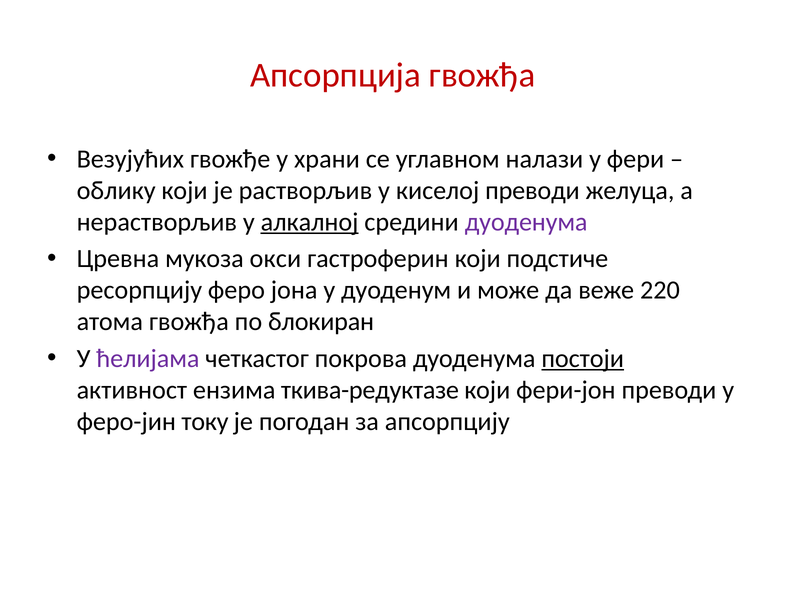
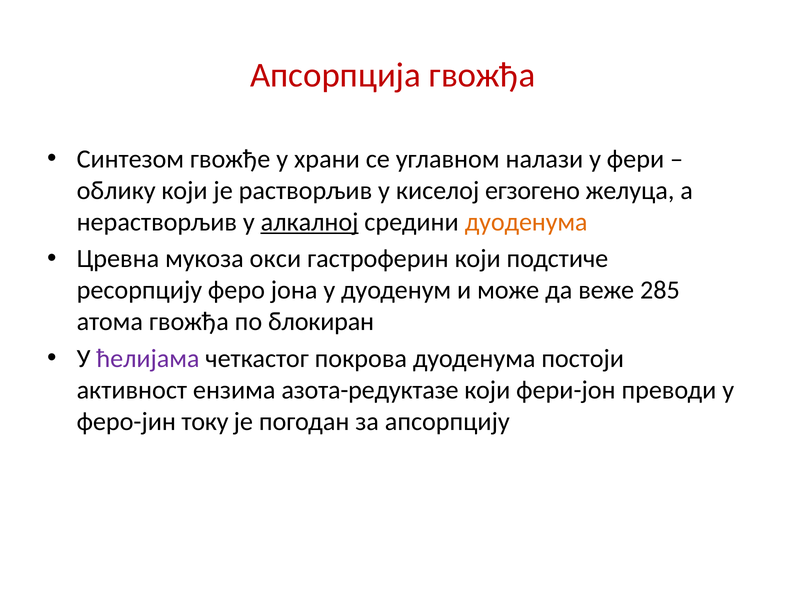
Везујућих: Везујућих -> Синтезом (130, 159)
киселој преводи: преводи -> егзогено (533, 190)
дуоденума colour: purple -> orange (526, 222)
220: 220 -> 285 (660, 290)
постоји underline: present -> none (583, 358)
ткива-редуктазе: ткива-редуктазе -> азота-редуктазе (370, 390)
